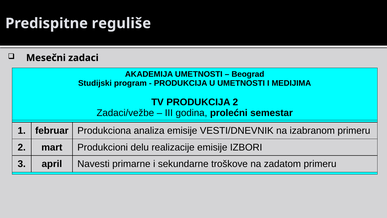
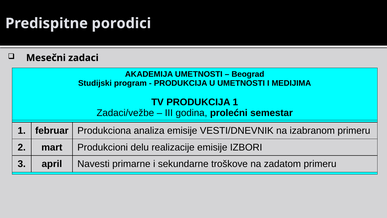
reguliše: reguliše -> porodici (121, 23)
PRODUKCIJA 2: 2 -> 1 (235, 102)
